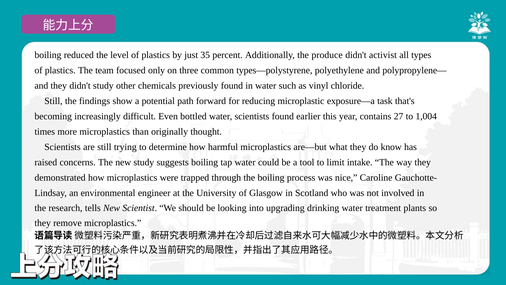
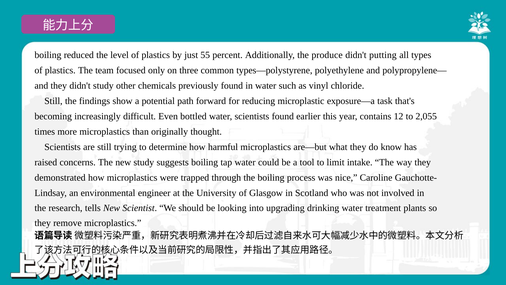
35: 35 -> 55 (205, 55)
activist: activist -> putting (383, 55)
27: 27 -> 12 (399, 116)
1,004: 1,004 -> 2,055 (426, 116)
